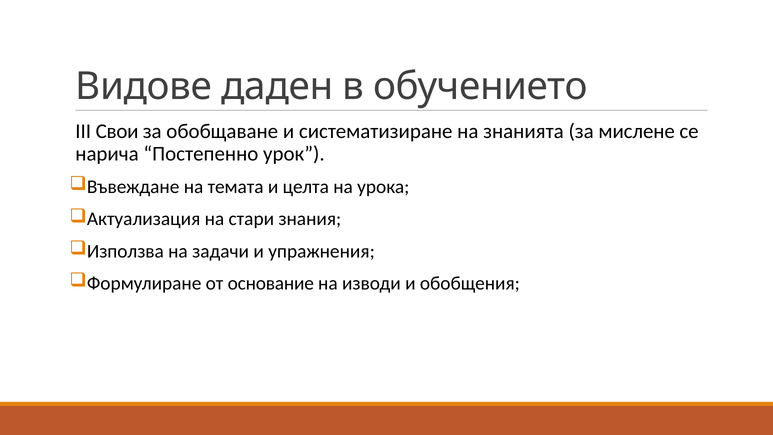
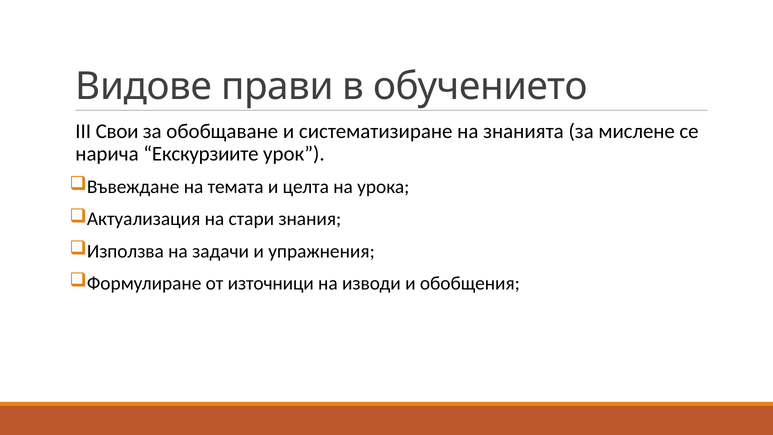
даден: даден -> прави (277, 87)
Постепенно: Постепенно -> Екскурзиите (201, 154)
основание: основание -> източници (271, 283)
